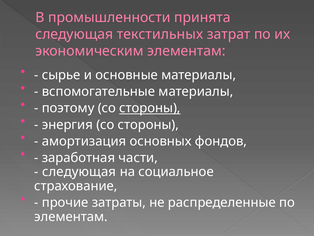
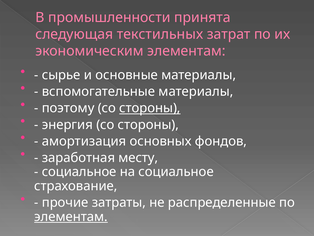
части: части -> месту (138, 157)
следующая: следующая -> социальное (79, 172)
элементам underline: none -> present (71, 216)
